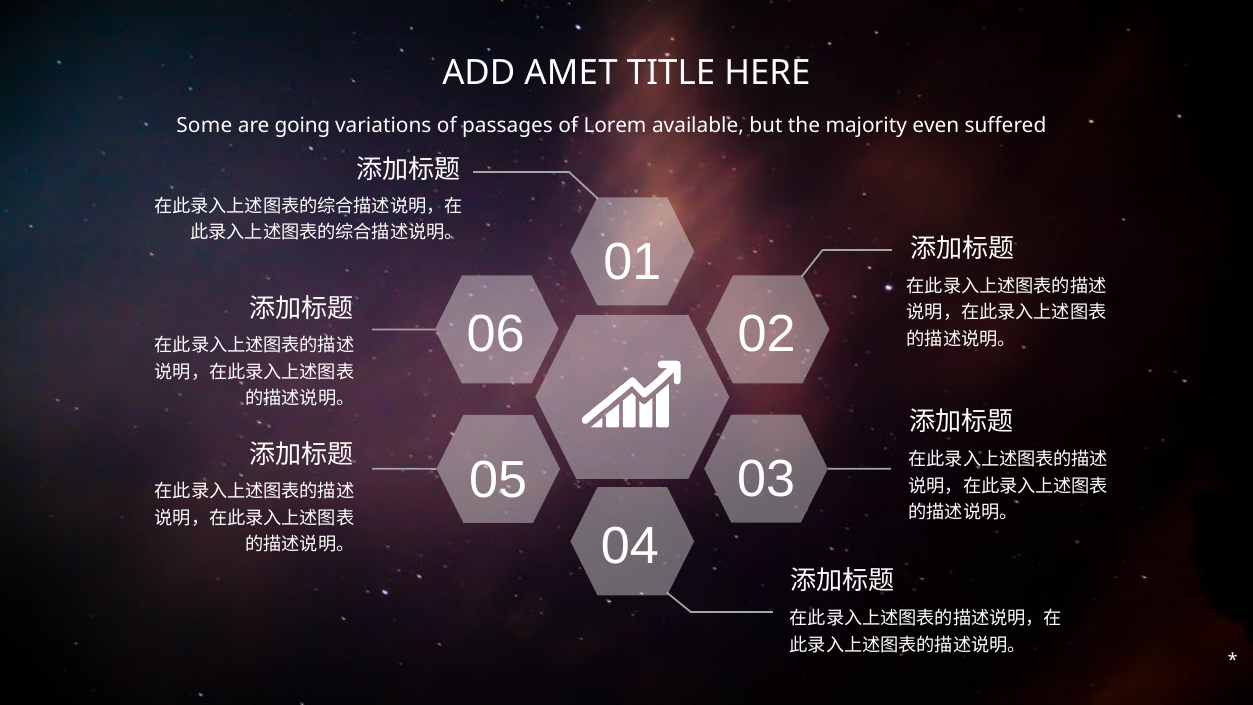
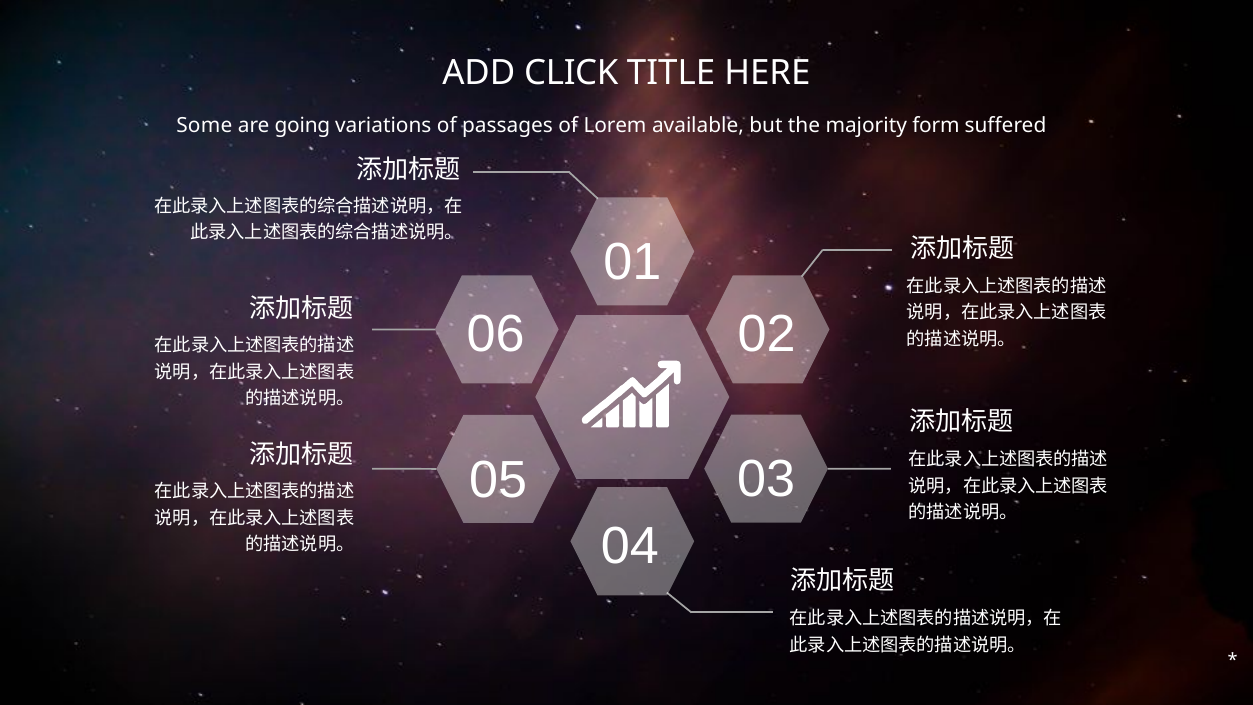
AMET: AMET -> CLICK (571, 73)
even: even -> form (936, 125)
